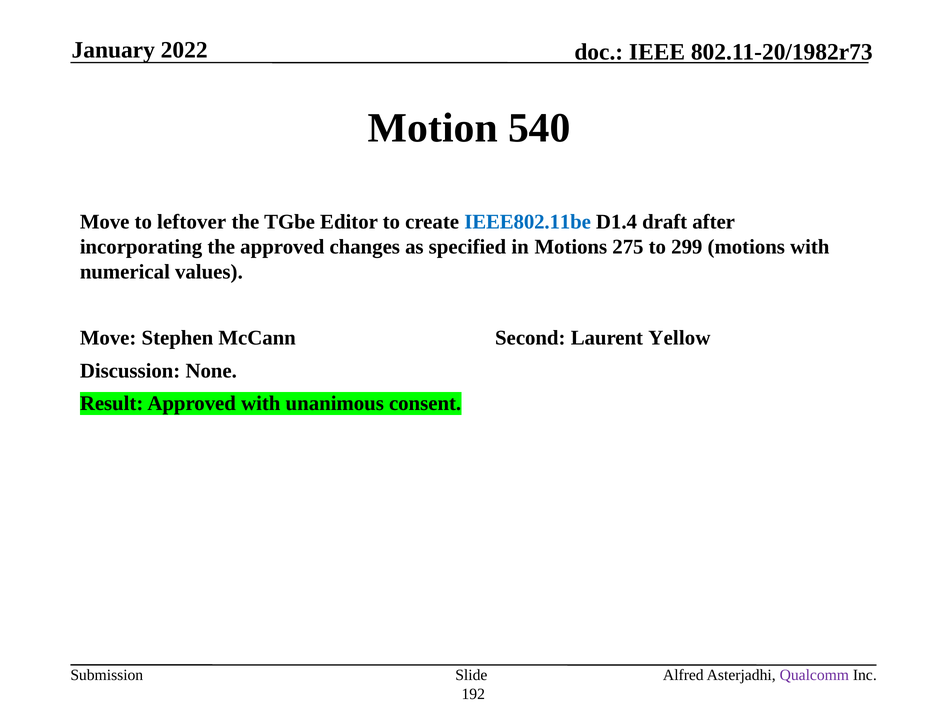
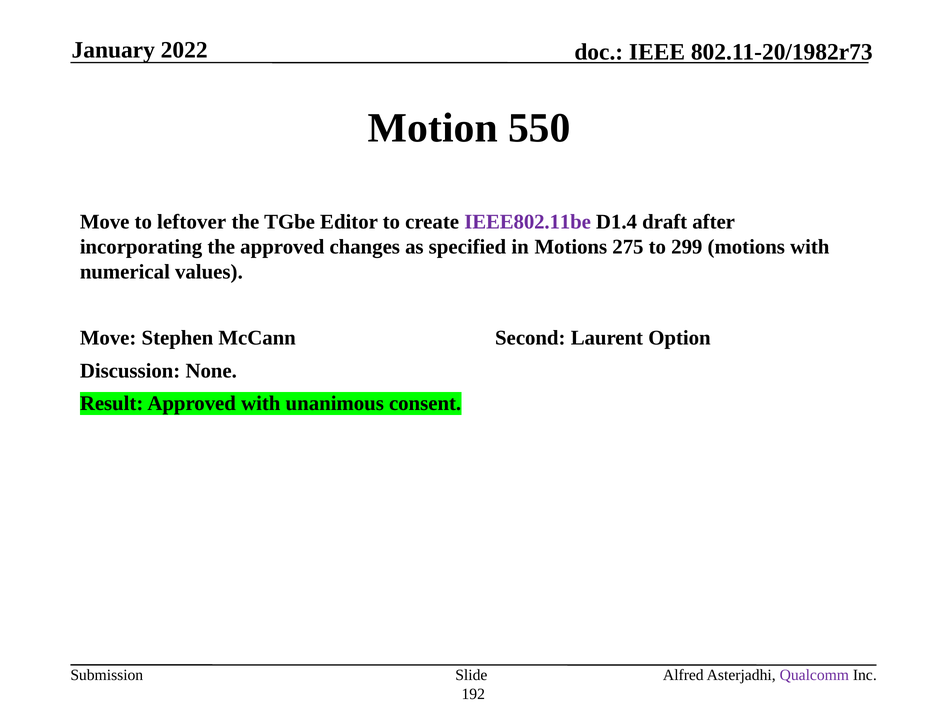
540: 540 -> 550 (539, 128)
IEEE802.11be colour: blue -> purple (528, 222)
Yellow: Yellow -> Option (679, 338)
